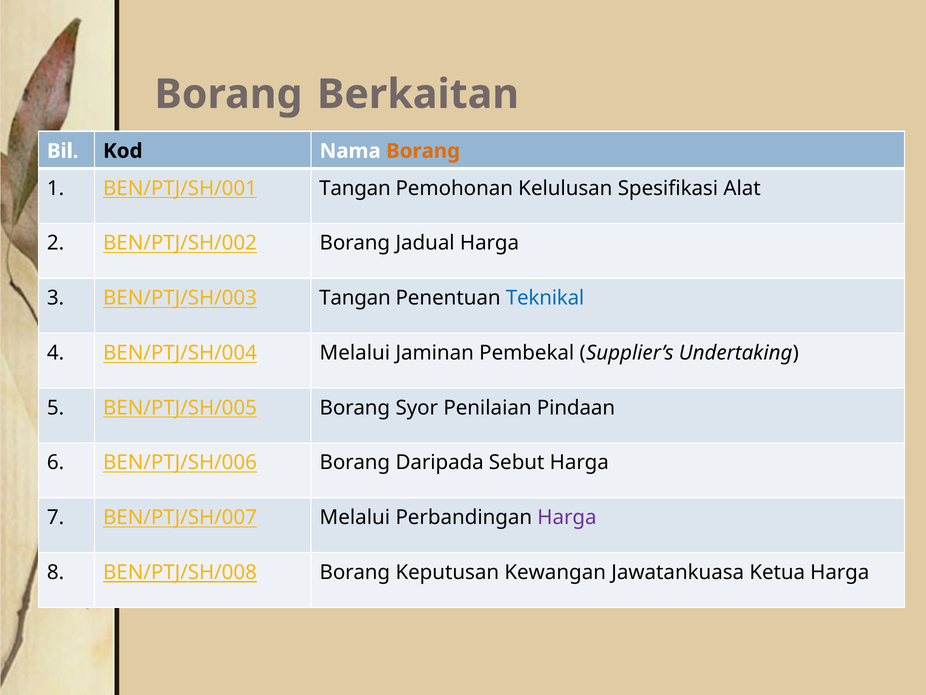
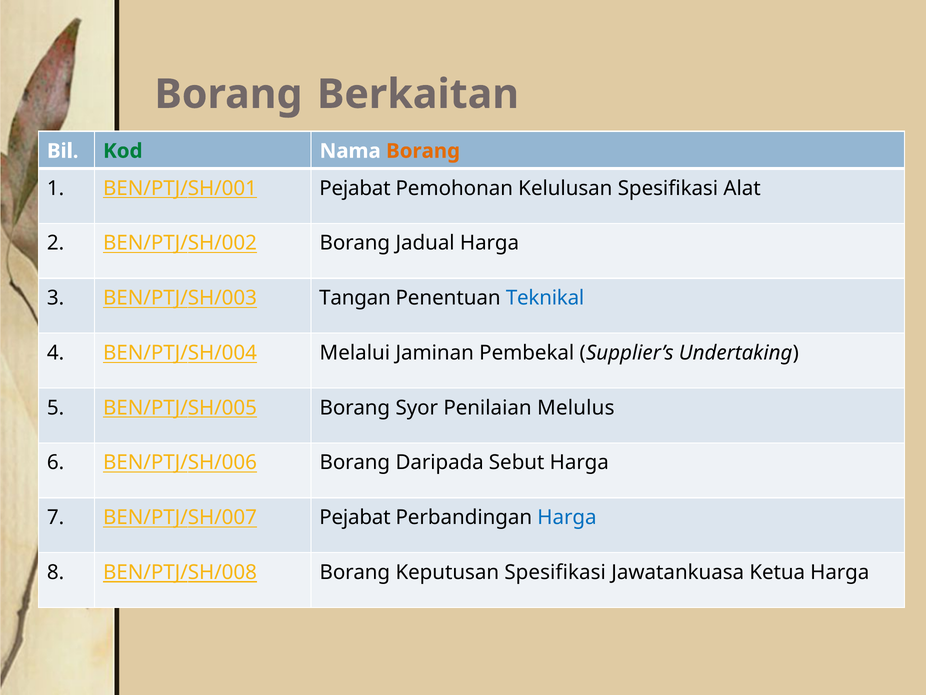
Kod colour: black -> green (123, 151)
BEN/PTJ/SH/001 Tangan: Tangan -> Pejabat (355, 188)
Pindaan: Pindaan -> Melulus (576, 407)
BEN/PTJ/SH/007 Melalui: Melalui -> Pejabat (355, 517)
Harga colour: purple -> blue (567, 517)
Keputusan Kewangan: Kewangan -> Spesifikasi (555, 572)
